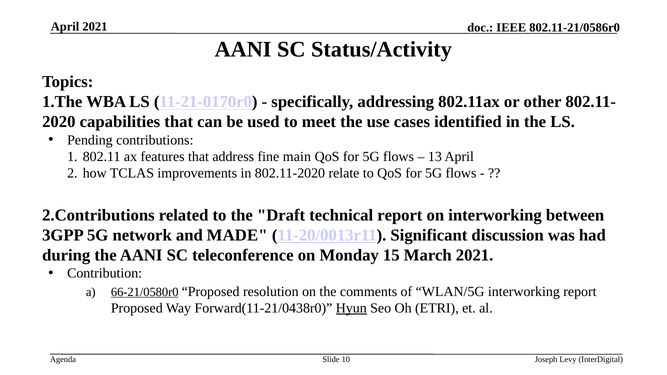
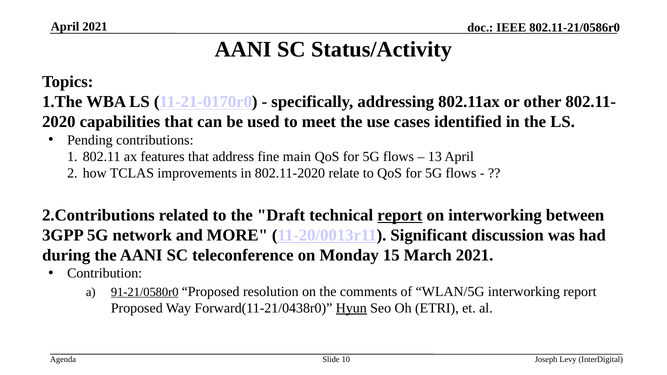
report underline: none -> present (400, 215)
MADE: MADE -> MORE (237, 235)
66-21/0580r0: 66-21/0580r0 -> 91-21/0580r0 (145, 292)
